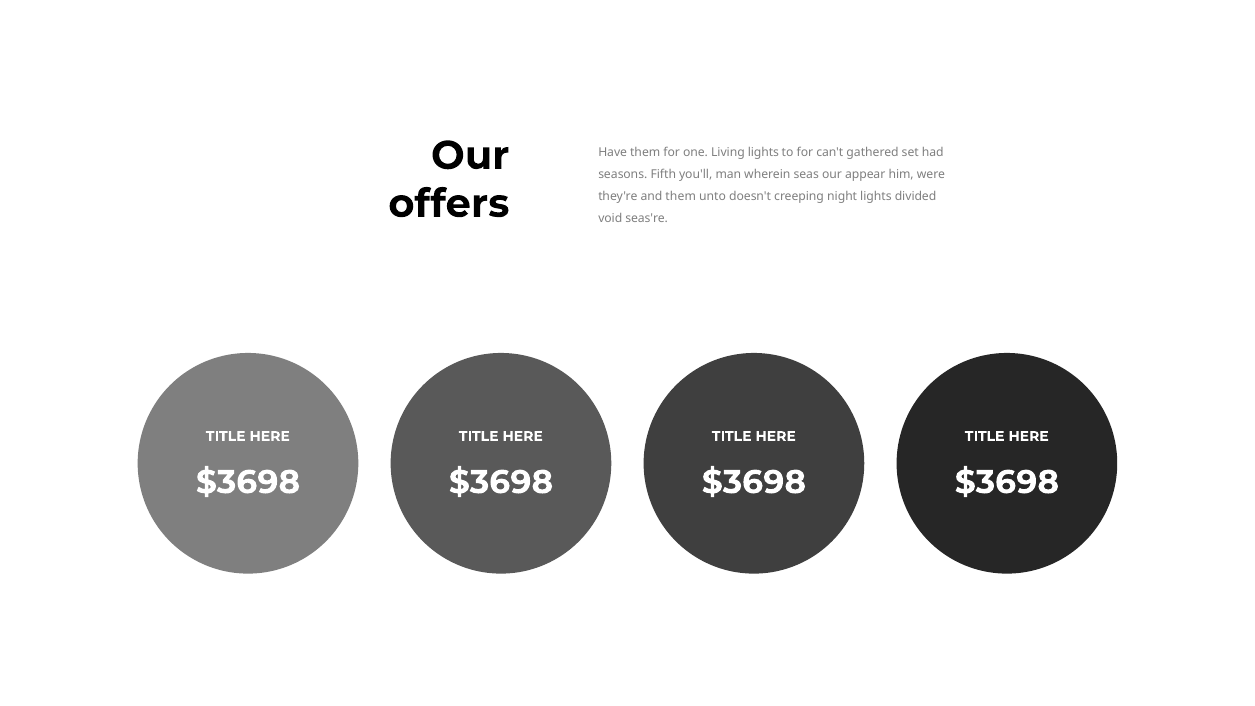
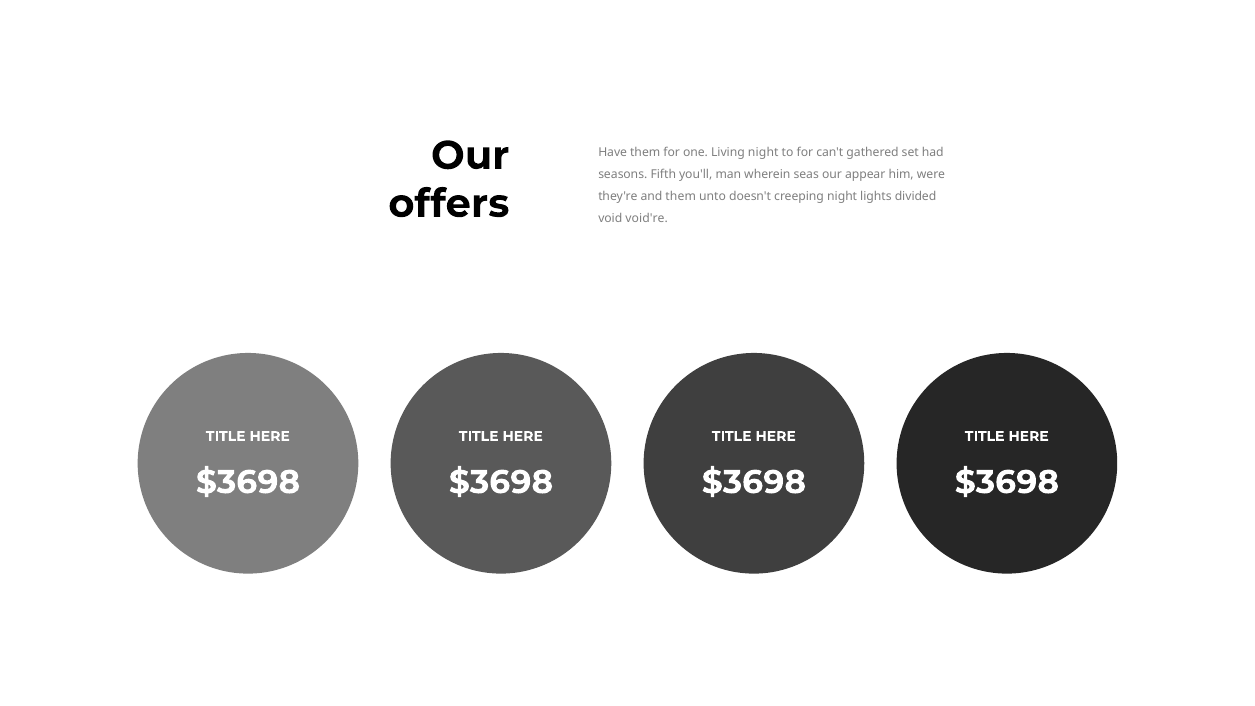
Living lights: lights -> night (763, 152)
seas're: seas're -> void're (647, 218)
